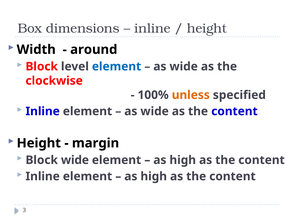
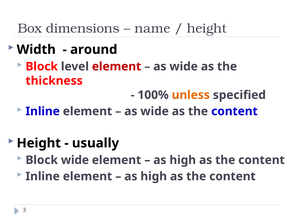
inline: inline -> name (152, 28)
element colour: blue -> red (117, 67)
clockwise: clockwise -> thickness (54, 81)
margin: margin -> usually (95, 143)
